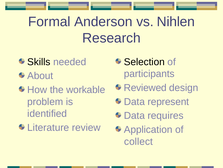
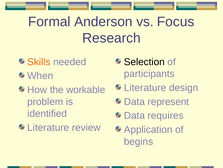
Nihlen: Nihlen -> Focus (176, 22)
Skills colour: black -> orange (39, 62)
About: About -> When (40, 76)
Reviewed: Reviewed -> Literature (145, 87)
collect: collect -> begins (139, 141)
